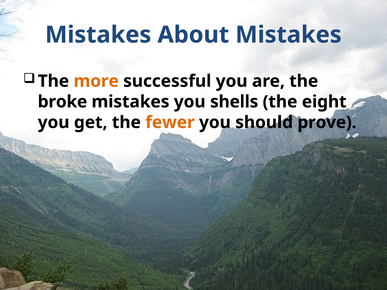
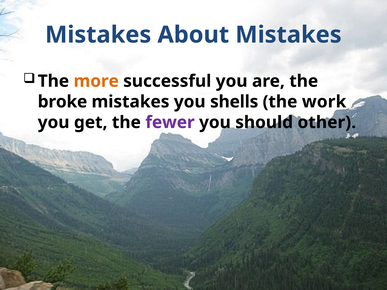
eight: eight -> work (324, 102)
fewer colour: orange -> purple (170, 122)
prove: prove -> other (327, 122)
